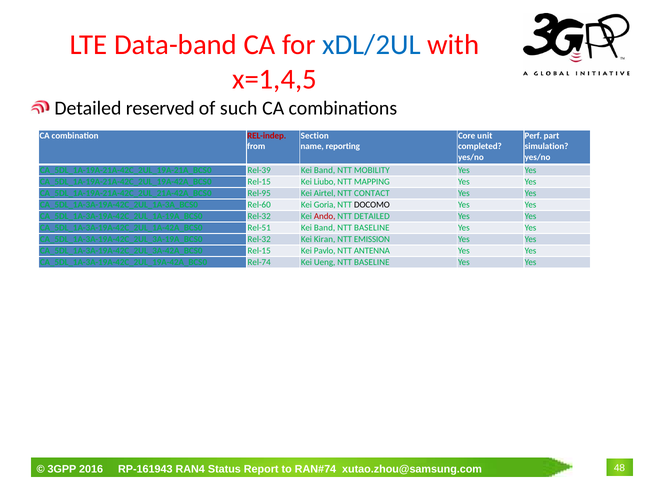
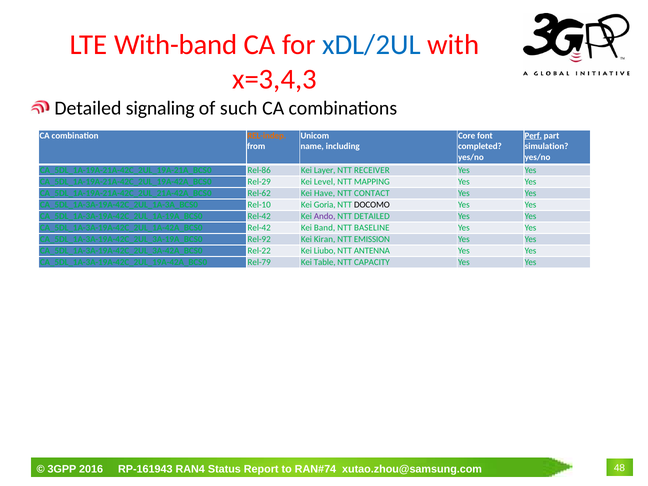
Data-band: Data-band -> With-band (176, 45)
x=1,4,5: x=1,4,5 -> x=3,4,3 (275, 79)
reserved: reserved -> signaling (160, 108)
REL-indep colour: red -> orange (267, 136)
Section: Section -> Unicom (315, 136)
unit: unit -> font (485, 136)
Perf underline: none -> present (533, 136)
reporting: reporting -> including (343, 146)
Rel-39: Rel-39 -> Rel-86 (259, 170)
Band: Band -> Layer (325, 170)
MOBILITY: MOBILITY -> RECEIVER (372, 170)
Rel-15: Rel-15 -> Rel-29 (259, 182)
Liubo: Liubo -> Level (325, 182)
Rel-95: Rel-95 -> Rel-62 (259, 193)
Airtel: Airtel -> Have (325, 193)
Rel-60: Rel-60 -> Rel-10 (259, 205)
Rel-32: Rel-32 -> Rel-42 (259, 216)
Ando colour: red -> purple (325, 216)
Rel-51: Rel-51 -> Rel-42 (259, 228)
Rel-32: Rel-32 -> Rel-92 (259, 239)
Rel-15: Rel-15 -> Rel-22 (259, 251)
Pavlo: Pavlo -> Liubo (325, 251)
Rel-74: Rel-74 -> Rel-79 (259, 262)
Ueng: Ueng -> Table (325, 262)
BASELINE: BASELINE -> CAPACITY (372, 262)
